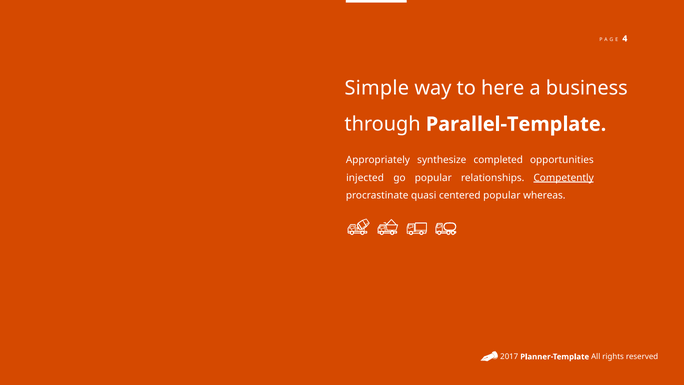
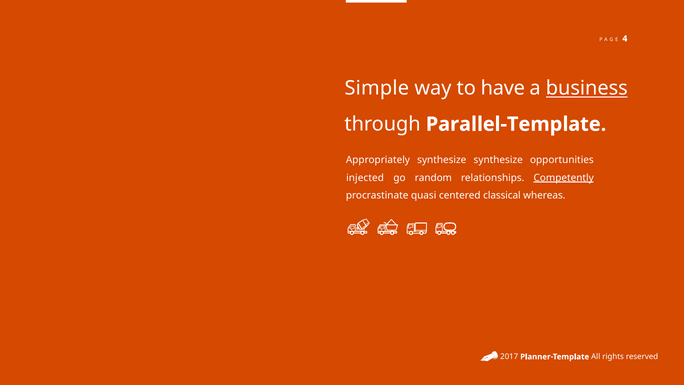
here: here -> have (503, 88)
business underline: none -> present (587, 88)
synthesize completed: completed -> synthesize (498, 160)
go popular: popular -> random (433, 178)
centered popular: popular -> classical (502, 196)
